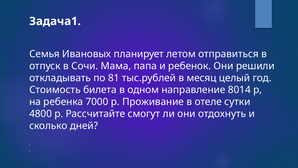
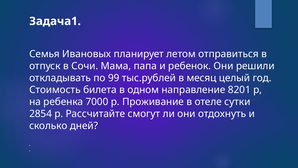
81: 81 -> 99 (114, 78)
8014: 8014 -> 8201 (239, 90)
4800: 4800 -> 2854 (41, 114)
